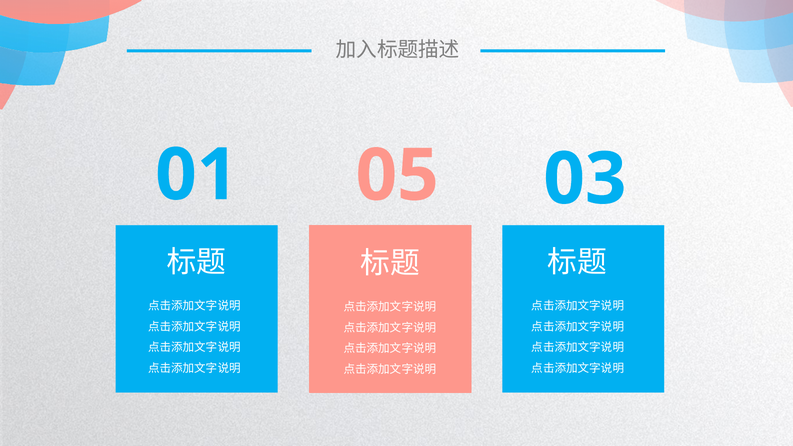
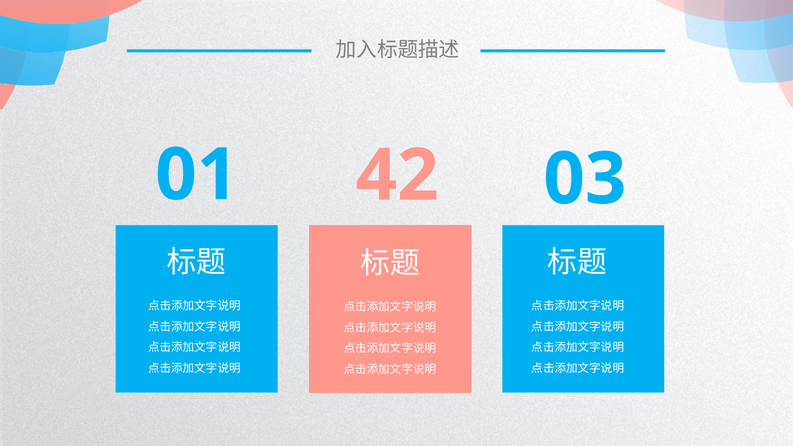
05: 05 -> 42 (397, 176)
